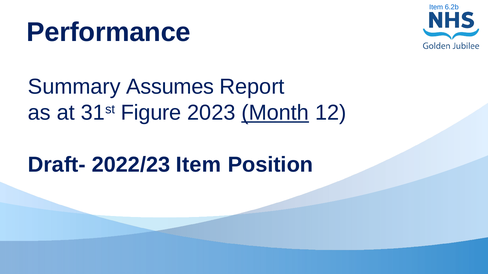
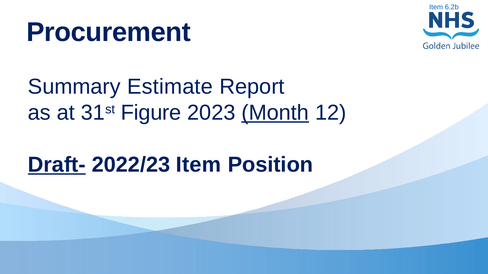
Performance: Performance -> Procurement (109, 32)
Assumes: Assumes -> Estimate (170, 87)
Draft- underline: none -> present (57, 165)
